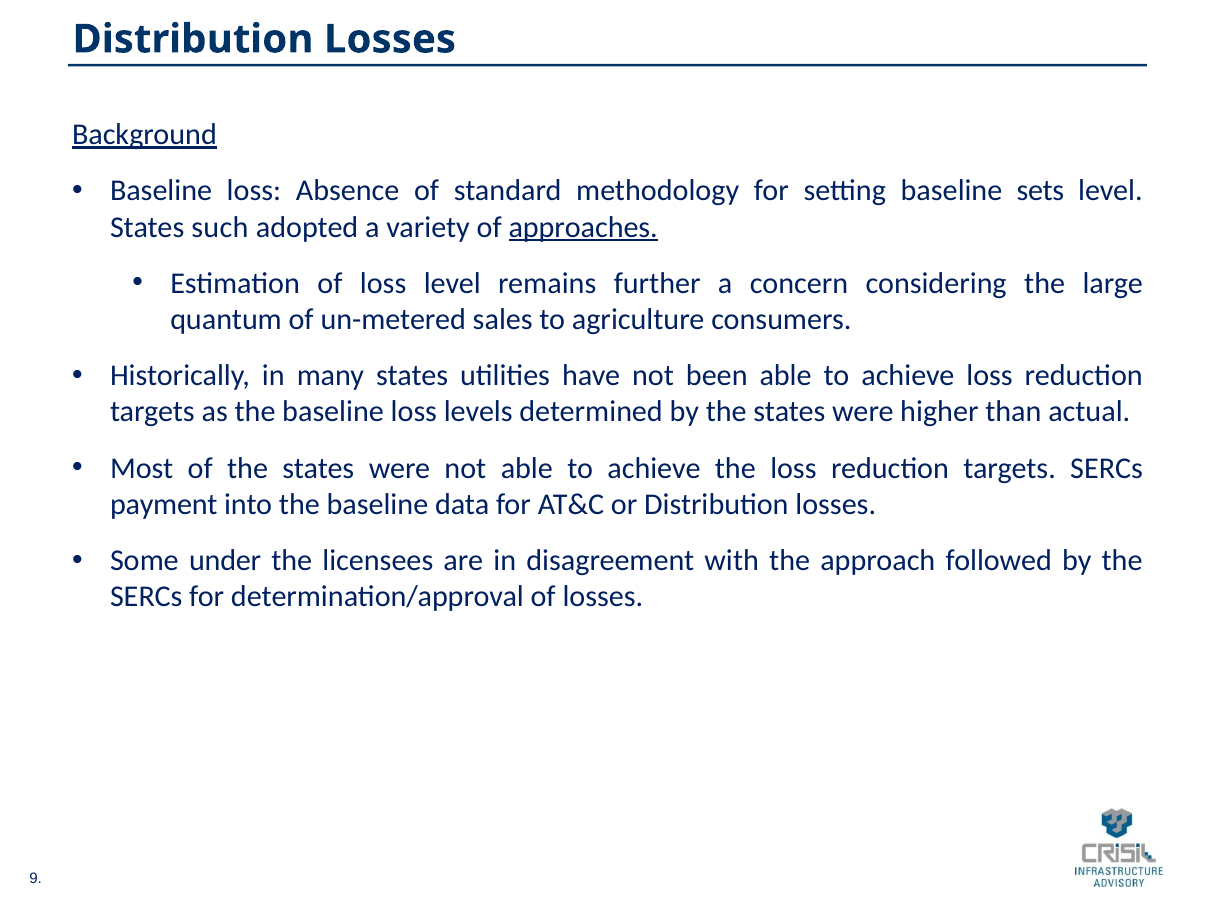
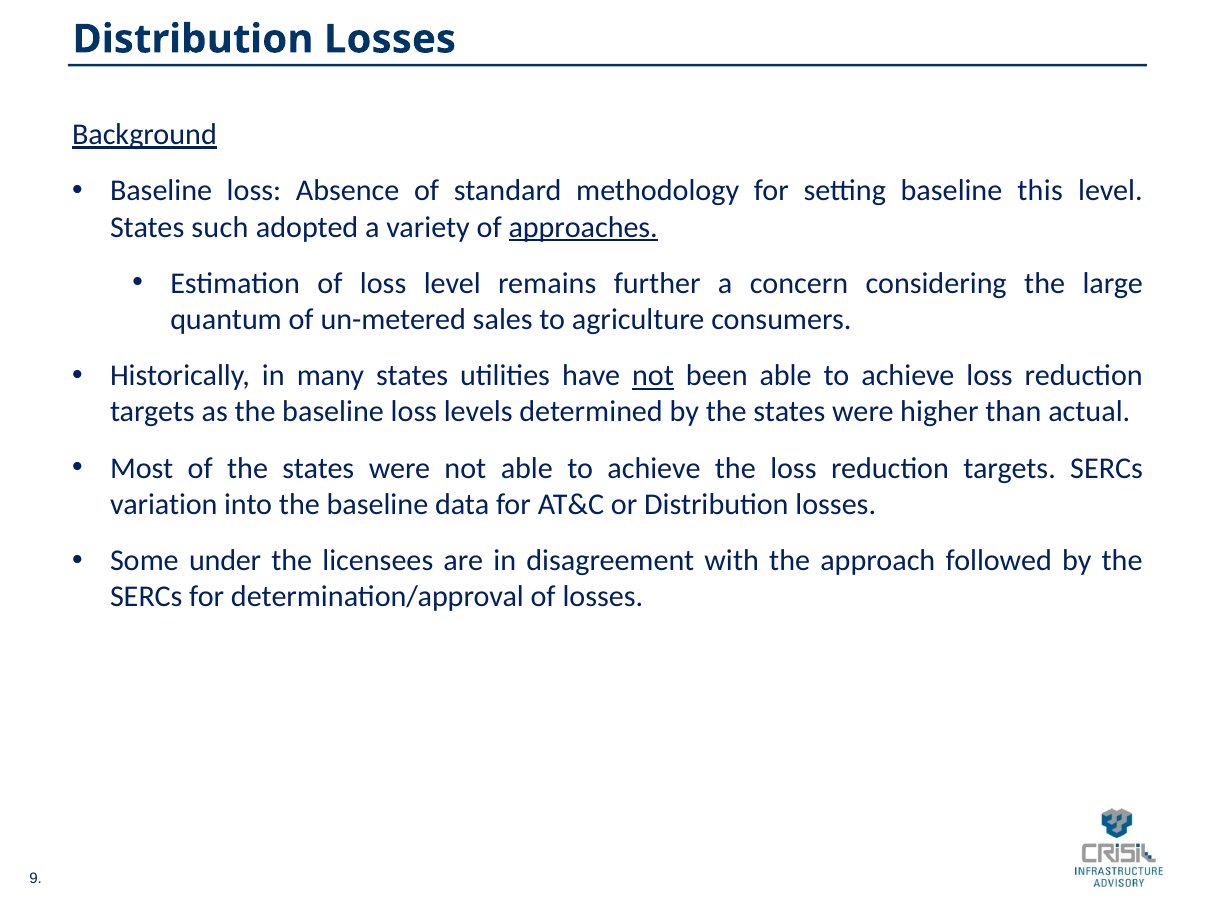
sets: sets -> this (1040, 191)
not underline: none -> present (653, 376)
payment: payment -> variation (164, 505)
